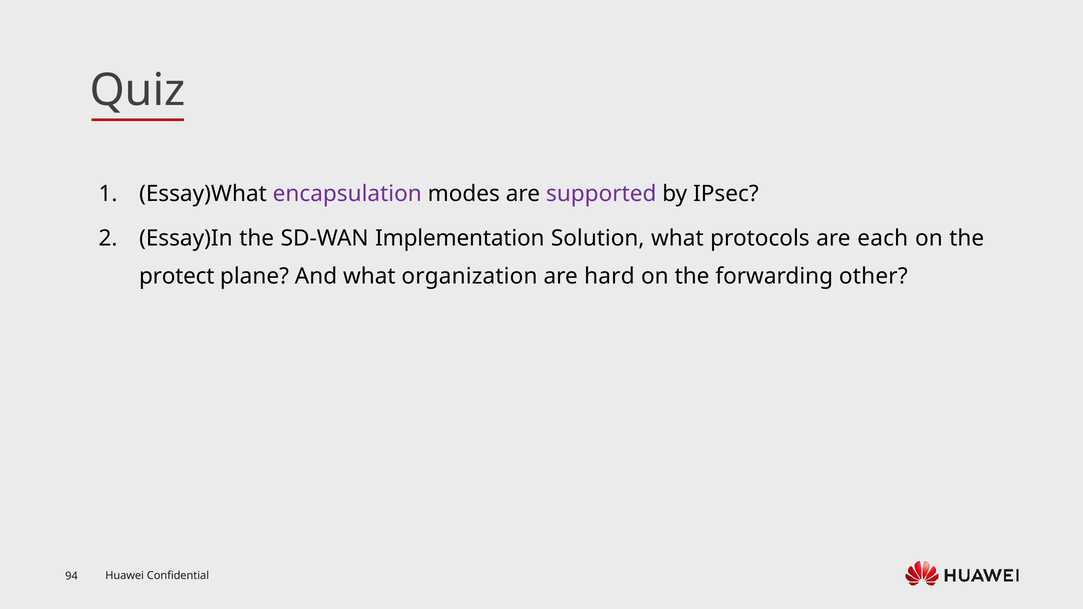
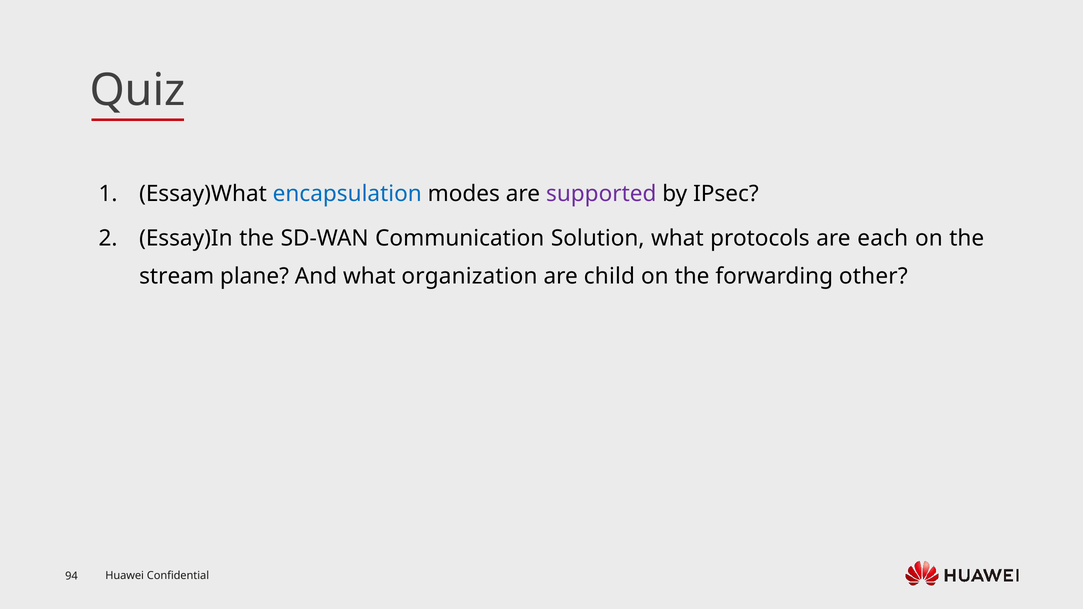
encapsulation colour: purple -> blue (347, 194)
Implementation: Implementation -> Communication (460, 238)
protect: protect -> stream (177, 276)
hard: hard -> child (609, 276)
